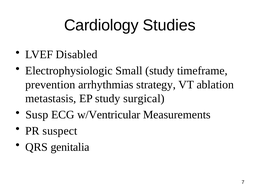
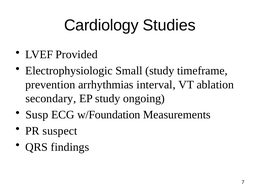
Disabled: Disabled -> Provided (77, 55)
strategy: strategy -> interval (156, 85)
metastasis: metastasis -> secondary (51, 98)
surgical: surgical -> ongoing (144, 98)
w/Ventricular: w/Ventricular -> w/Foundation (109, 115)
genitalia: genitalia -> findings (70, 147)
